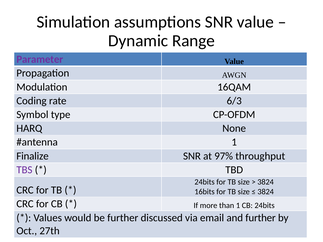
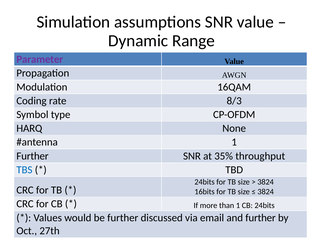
6/3: 6/3 -> 8/3 (234, 101)
Finalize: Finalize -> Further (33, 156)
97%: 97% -> 35% (224, 156)
TBS colour: purple -> blue (24, 170)
